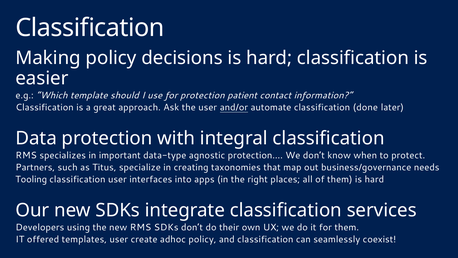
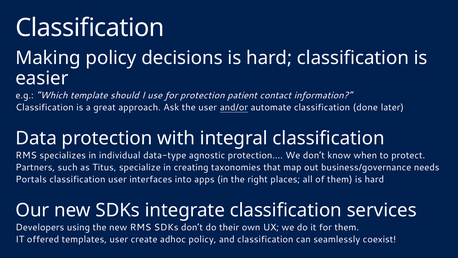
important: important -> individual (120, 155)
Tooling: Tooling -> Portals (31, 179)
